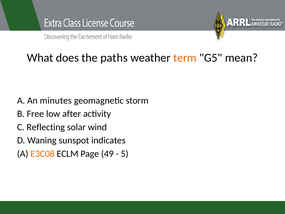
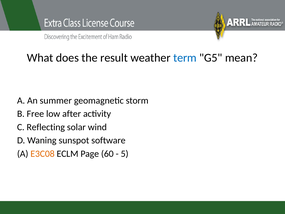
paths: paths -> result (114, 58)
term colour: orange -> blue (185, 58)
minutes: minutes -> summer (56, 100)
indicates: indicates -> software (108, 140)
49: 49 -> 60 (107, 154)
